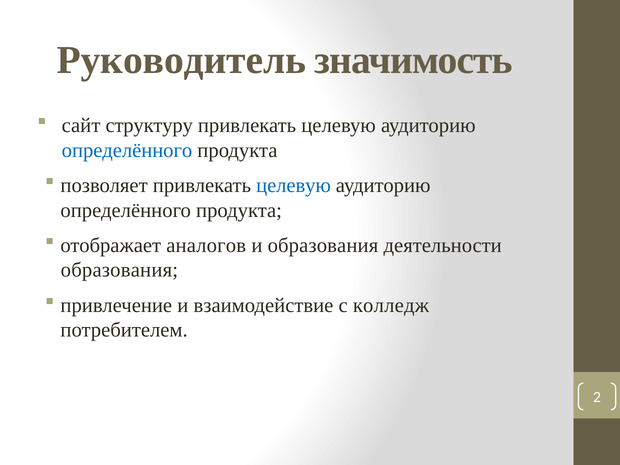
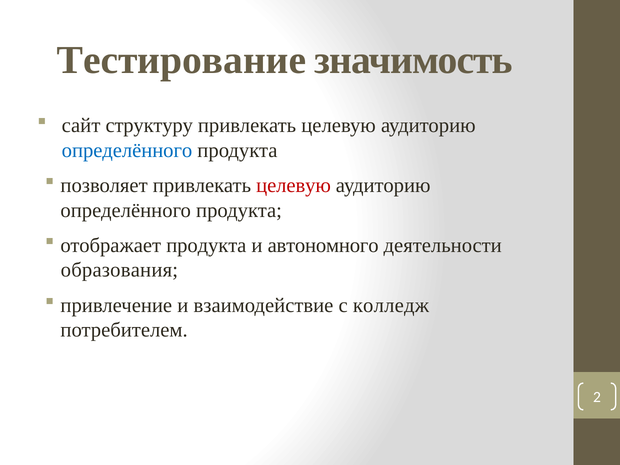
Руководитель: Руководитель -> Тестирование (181, 60)
целевую colour: blue -> red (294, 185)
отображает аналогов: аналогов -> продукта (206, 245)
и образования: образования -> автономного (323, 245)
